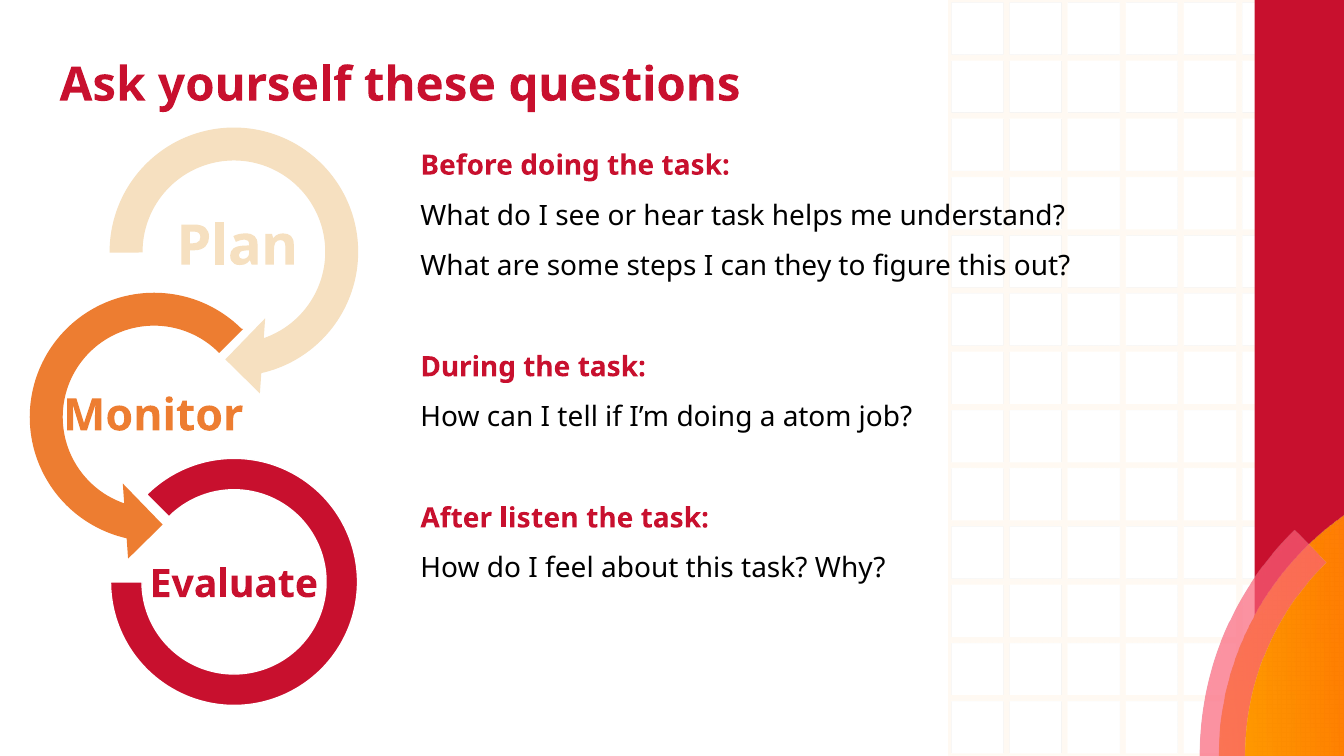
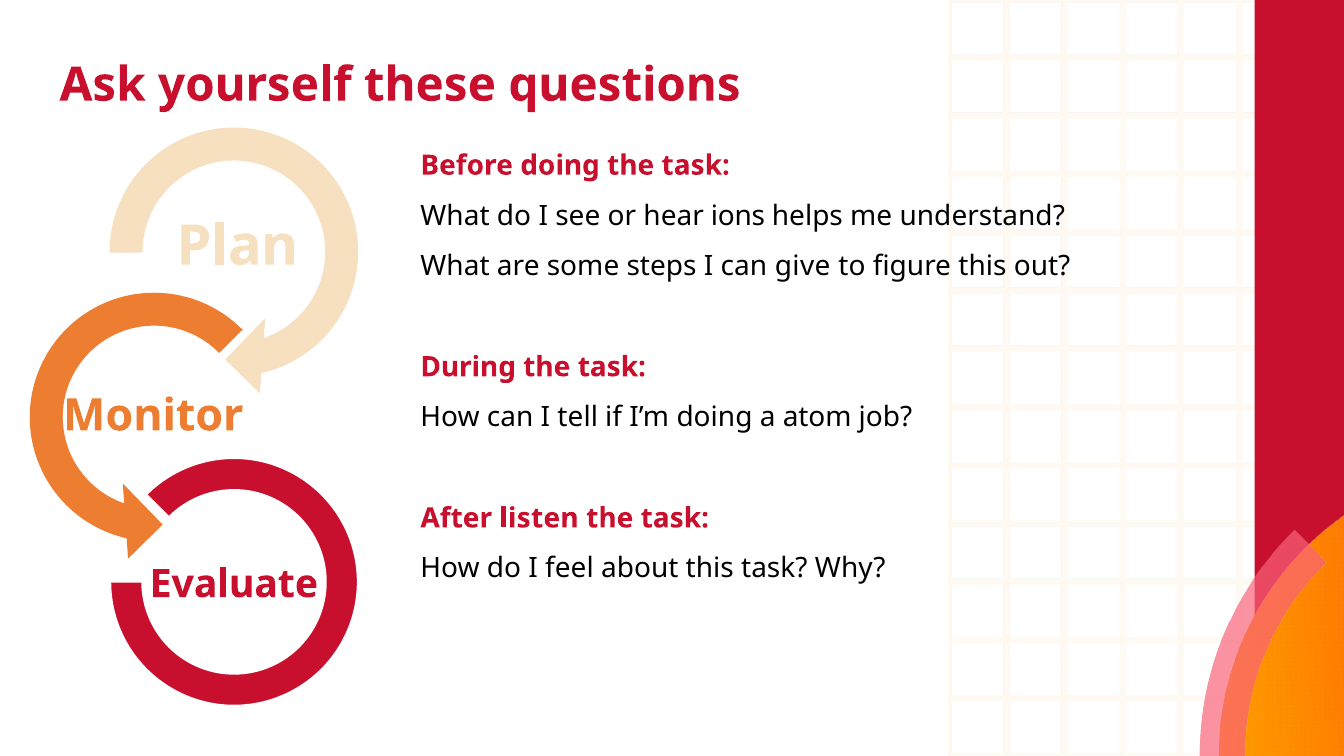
hear task: task -> ions (738, 216)
they: they -> give (803, 266)
